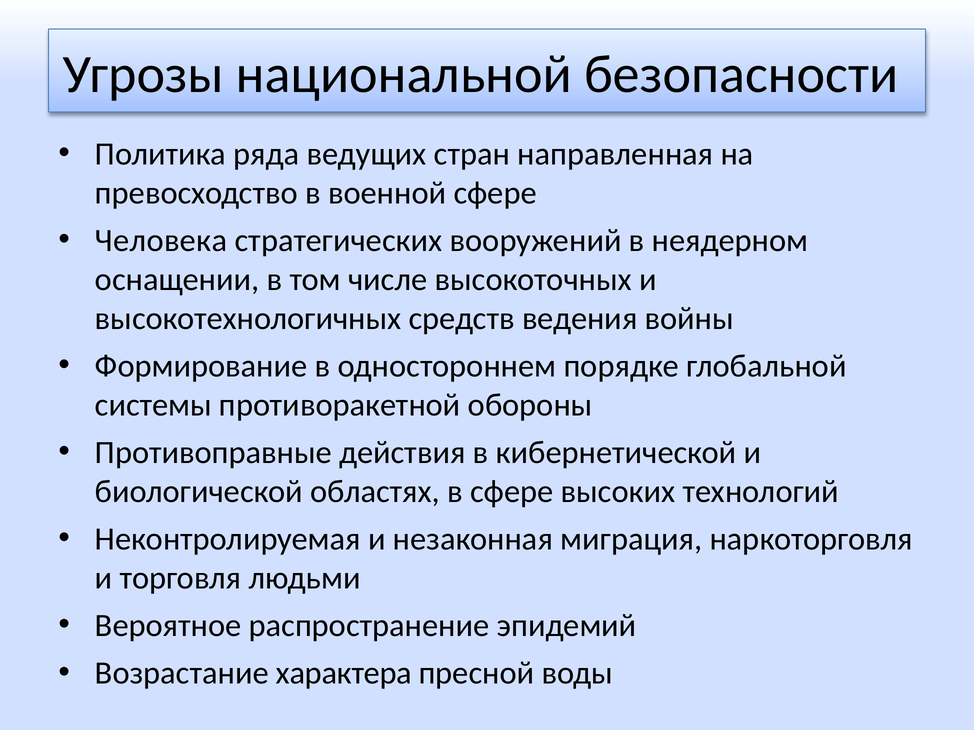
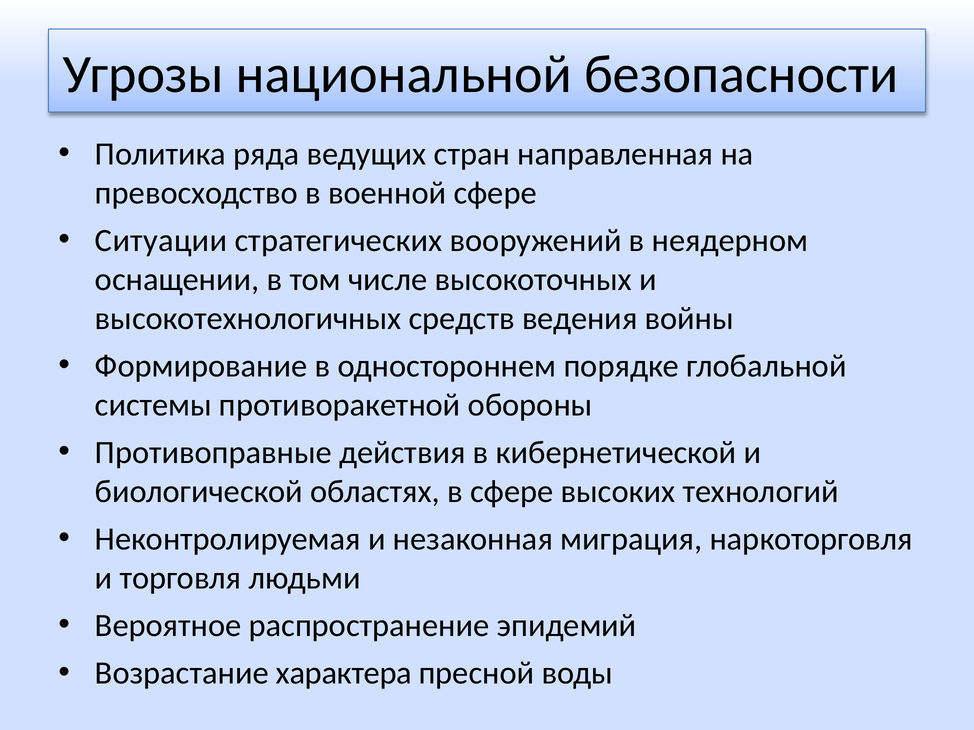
Человека: Человека -> Ситуации (161, 241)
